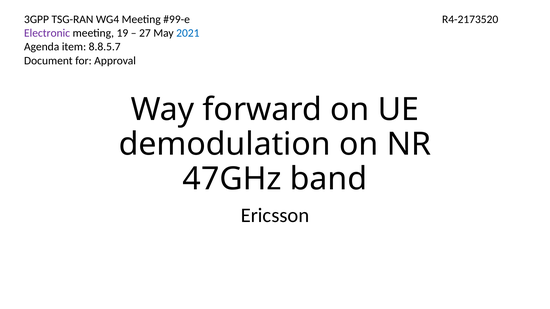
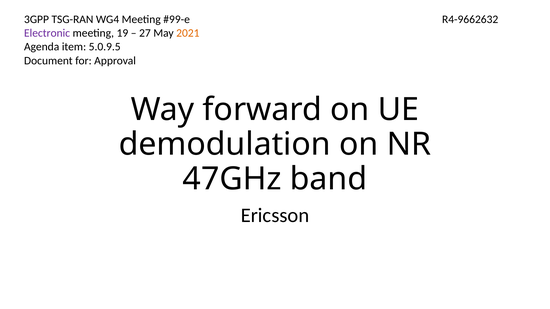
R4-2173520: R4-2173520 -> R4-9662632 (470, 19)
2021 colour: blue -> orange (188, 33)
8.8.5.7: 8.8.5.7 -> 5.0.9.5 (105, 47)
